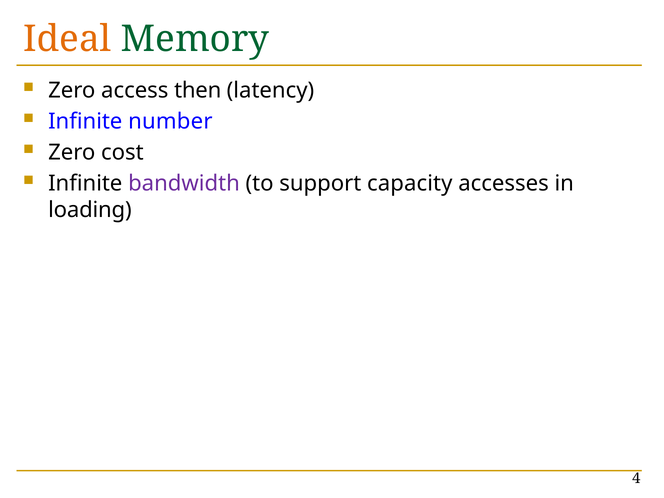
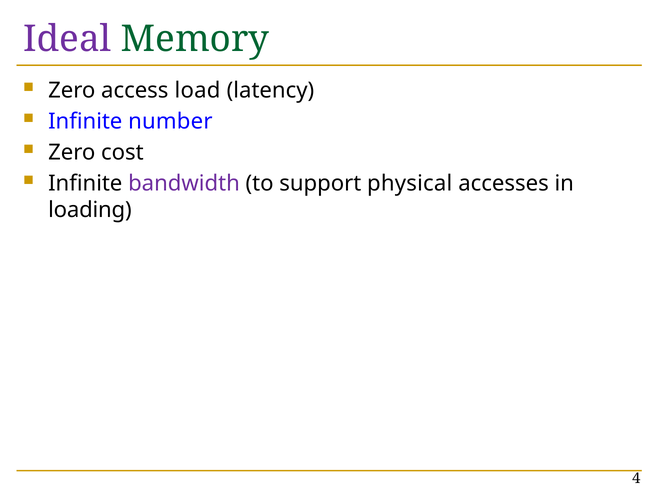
Ideal colour: orange -> purple (67, 39)
then: then -> load (198, 91)
capacity: capacity -> physical (410, 183)
